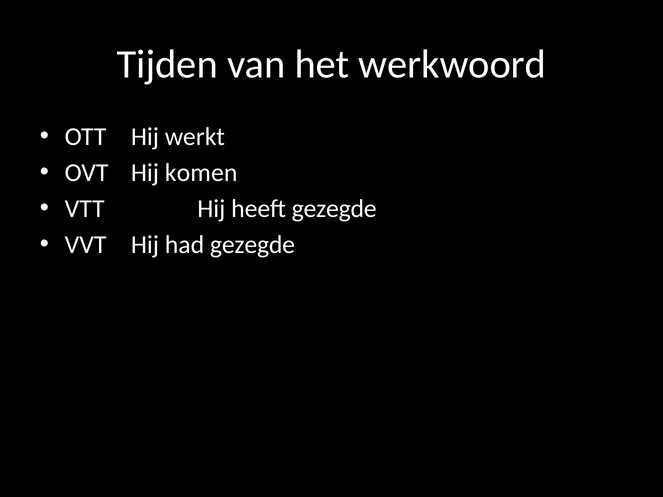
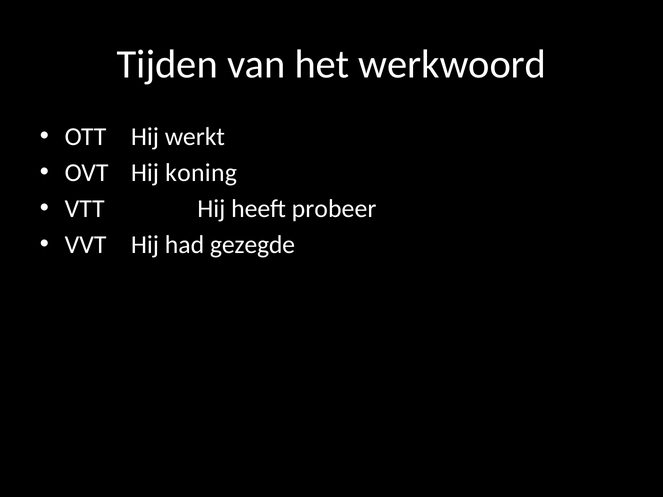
komen: komen -> koning (201, 173)
heeft gezegde: gezegde -> probeer (334, 209)
